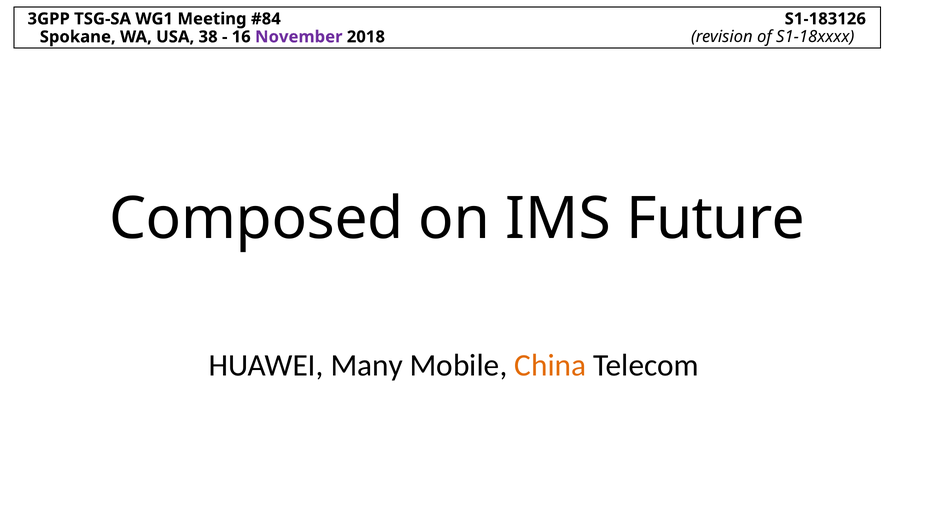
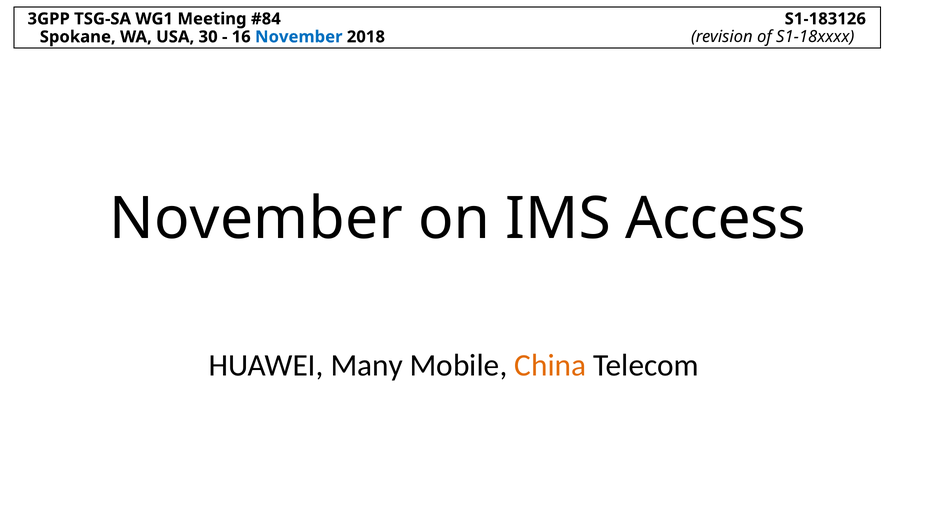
38: 38 -> 30 (208, 37)
November colour: purple -> blue (299, 37)
Composed: Composed -> November (256, 219)
Future: Future -> Access (716, 219)
